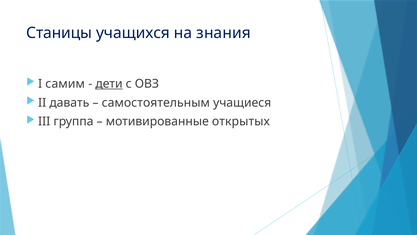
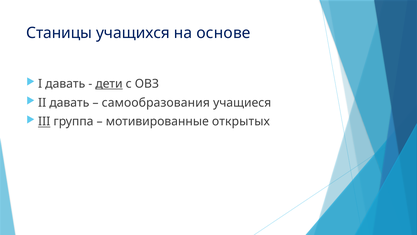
знания: знания -> основе (224, 33)
I самим: самим -> давать (65, 84)
самостоятельным: самостоятельным -> самообразования (156, 103)
III underline: none -> present (44, 121)
